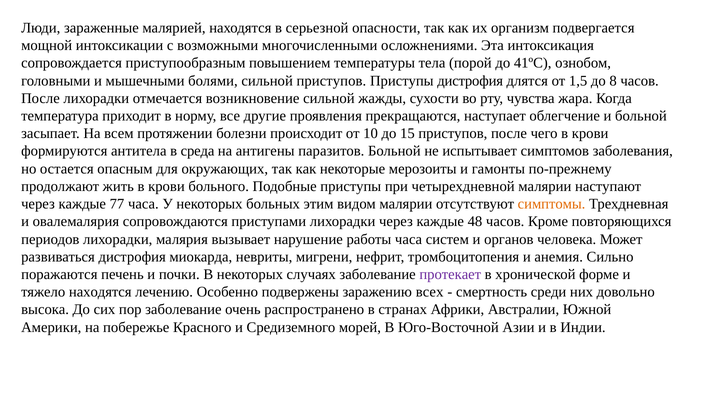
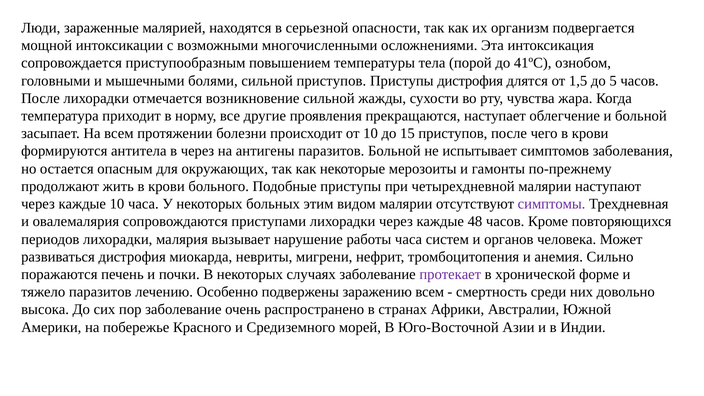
8: 8 -> 5 (613, 81)
в среда: среда -> через (197, 151)
каждые 77: 77 -> 10 (117, 204)
симптомы colour: orange -> purple (552, 204)
тяжело находятся: находятся -> паразитов (100, 292)
заражению всех: всех -> всем (430, 292)
